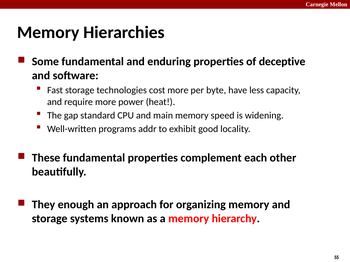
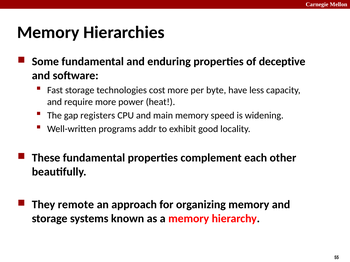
standard: standard -> registers (98, 116)
enough: enough -> remote (76, 205)
